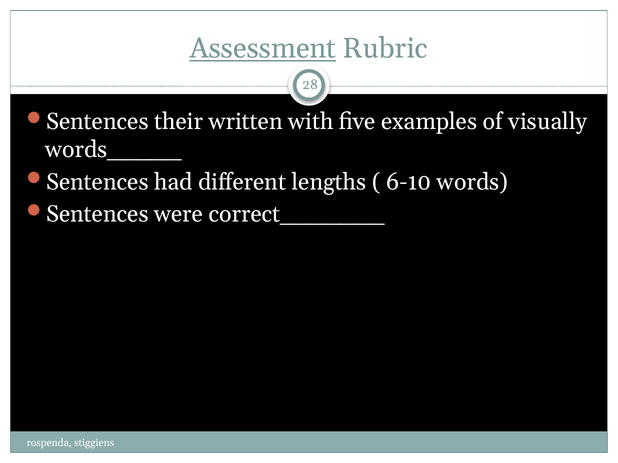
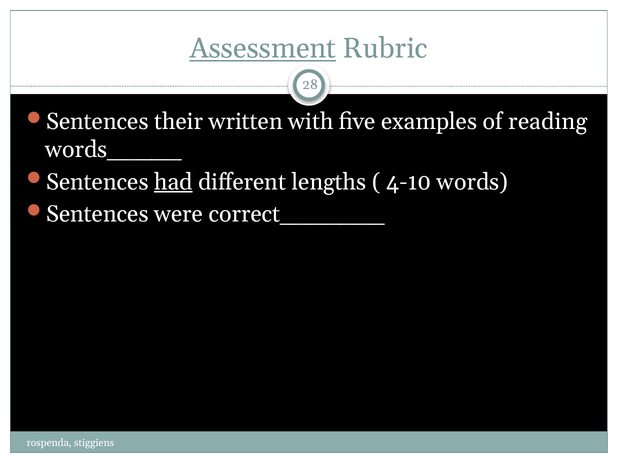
visually: visually -> reading (548, 122)
had underline: none -> present (173, 182)
6-10: 6-10 -> 4-10 (409, 182)
